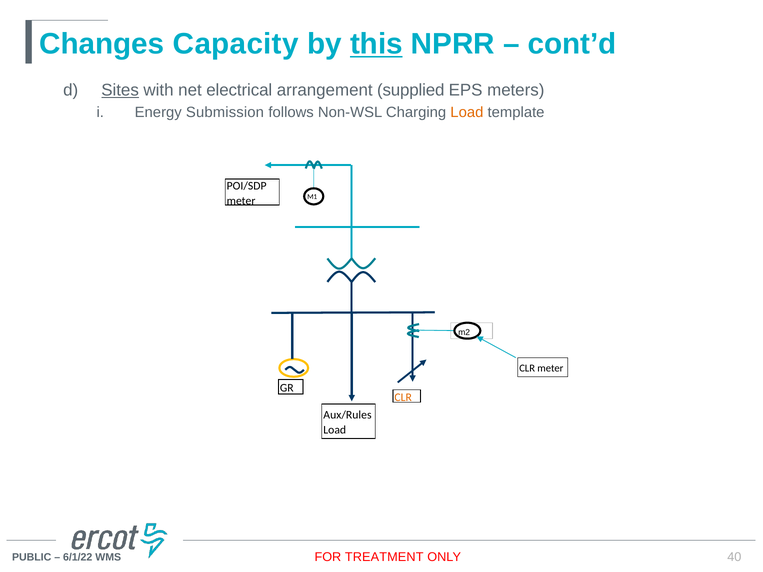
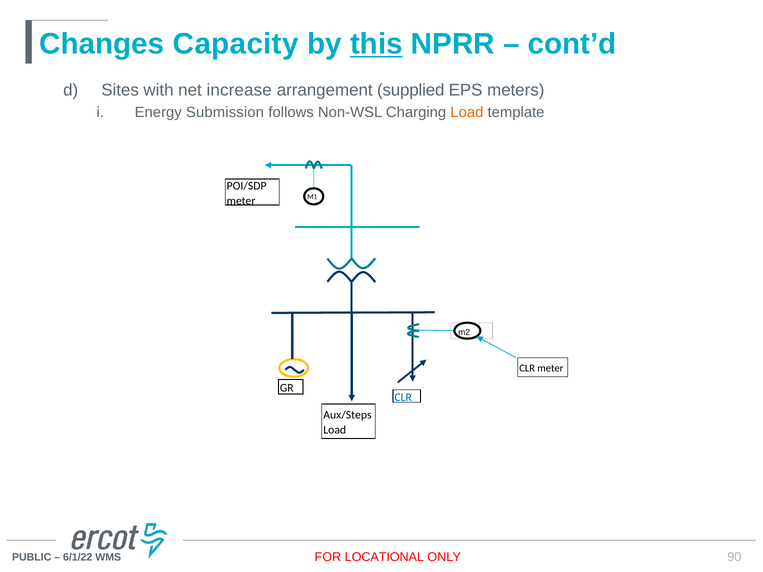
Sites underline: present -> none (120, 90)
electrical: electrical -> increase (239, 90)
CLR colour: orange -> blue (403, 398)
Aux/Rules: Aux/Rules -> Aux/Steps (347, 415)
TREATMENT: TREATMENT -> LOCATIONAL (384, 557)
40: 40 -> 90 (734, 558)
